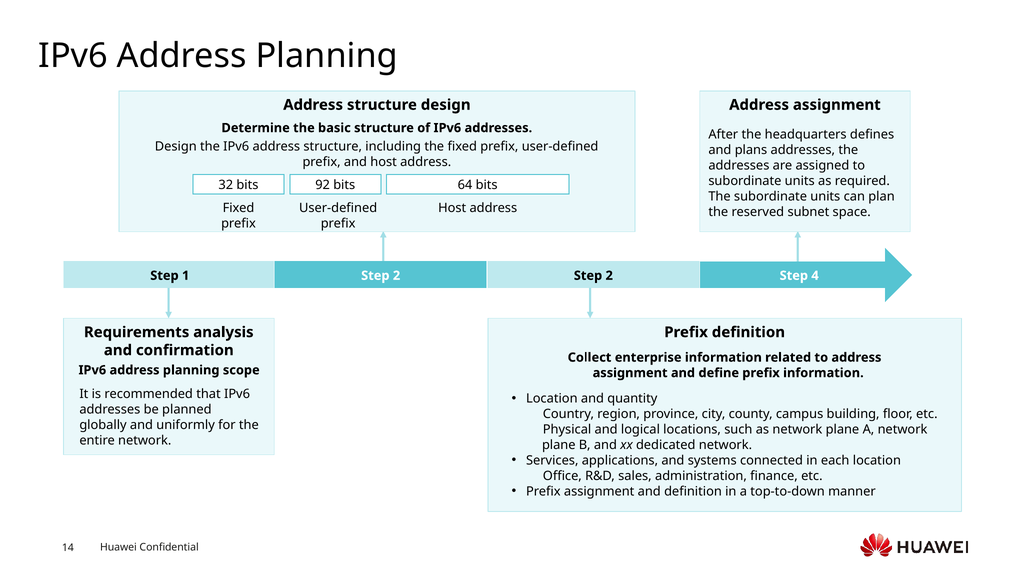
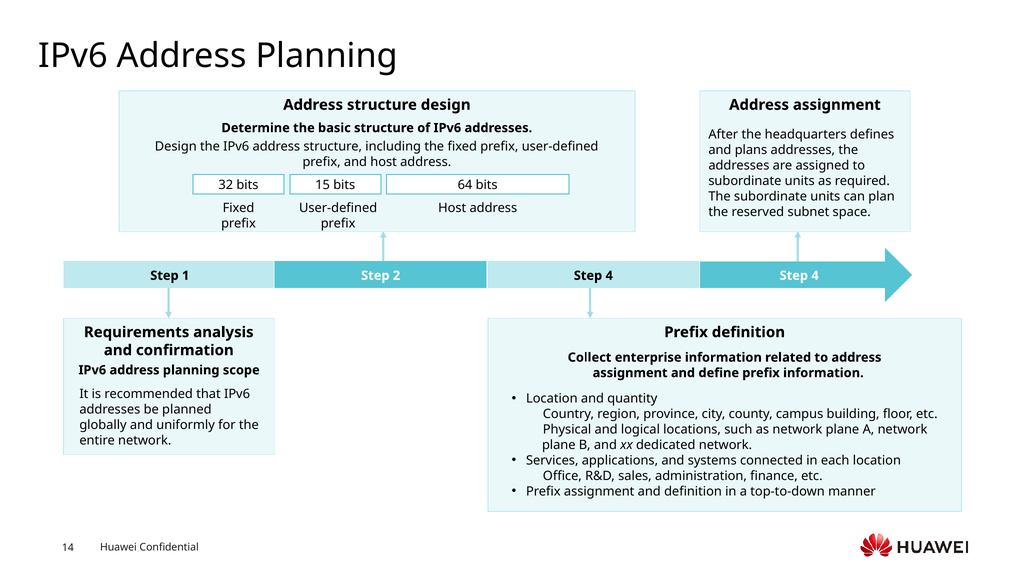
92: 92 -> 15 (323, 185)
2 Step 2: 2 -> 4 (609, 276)
